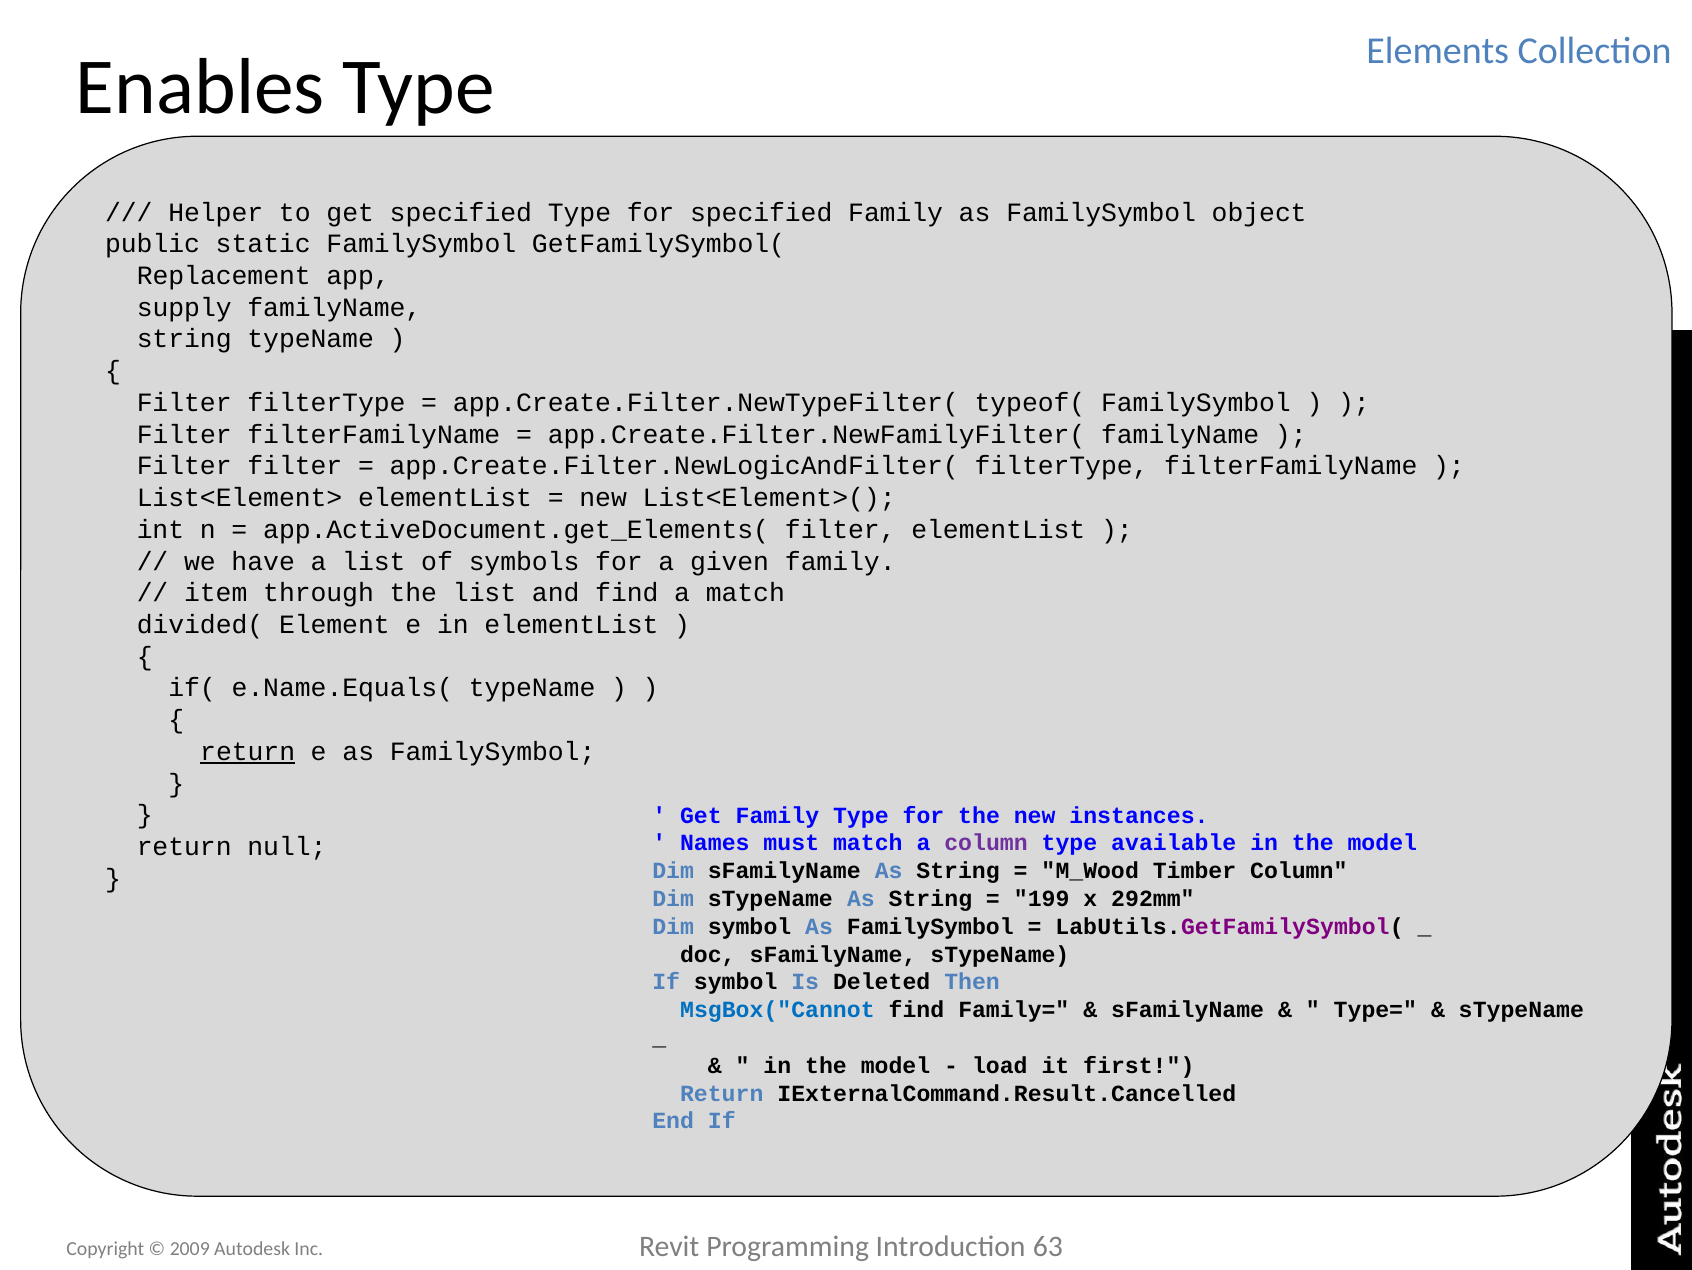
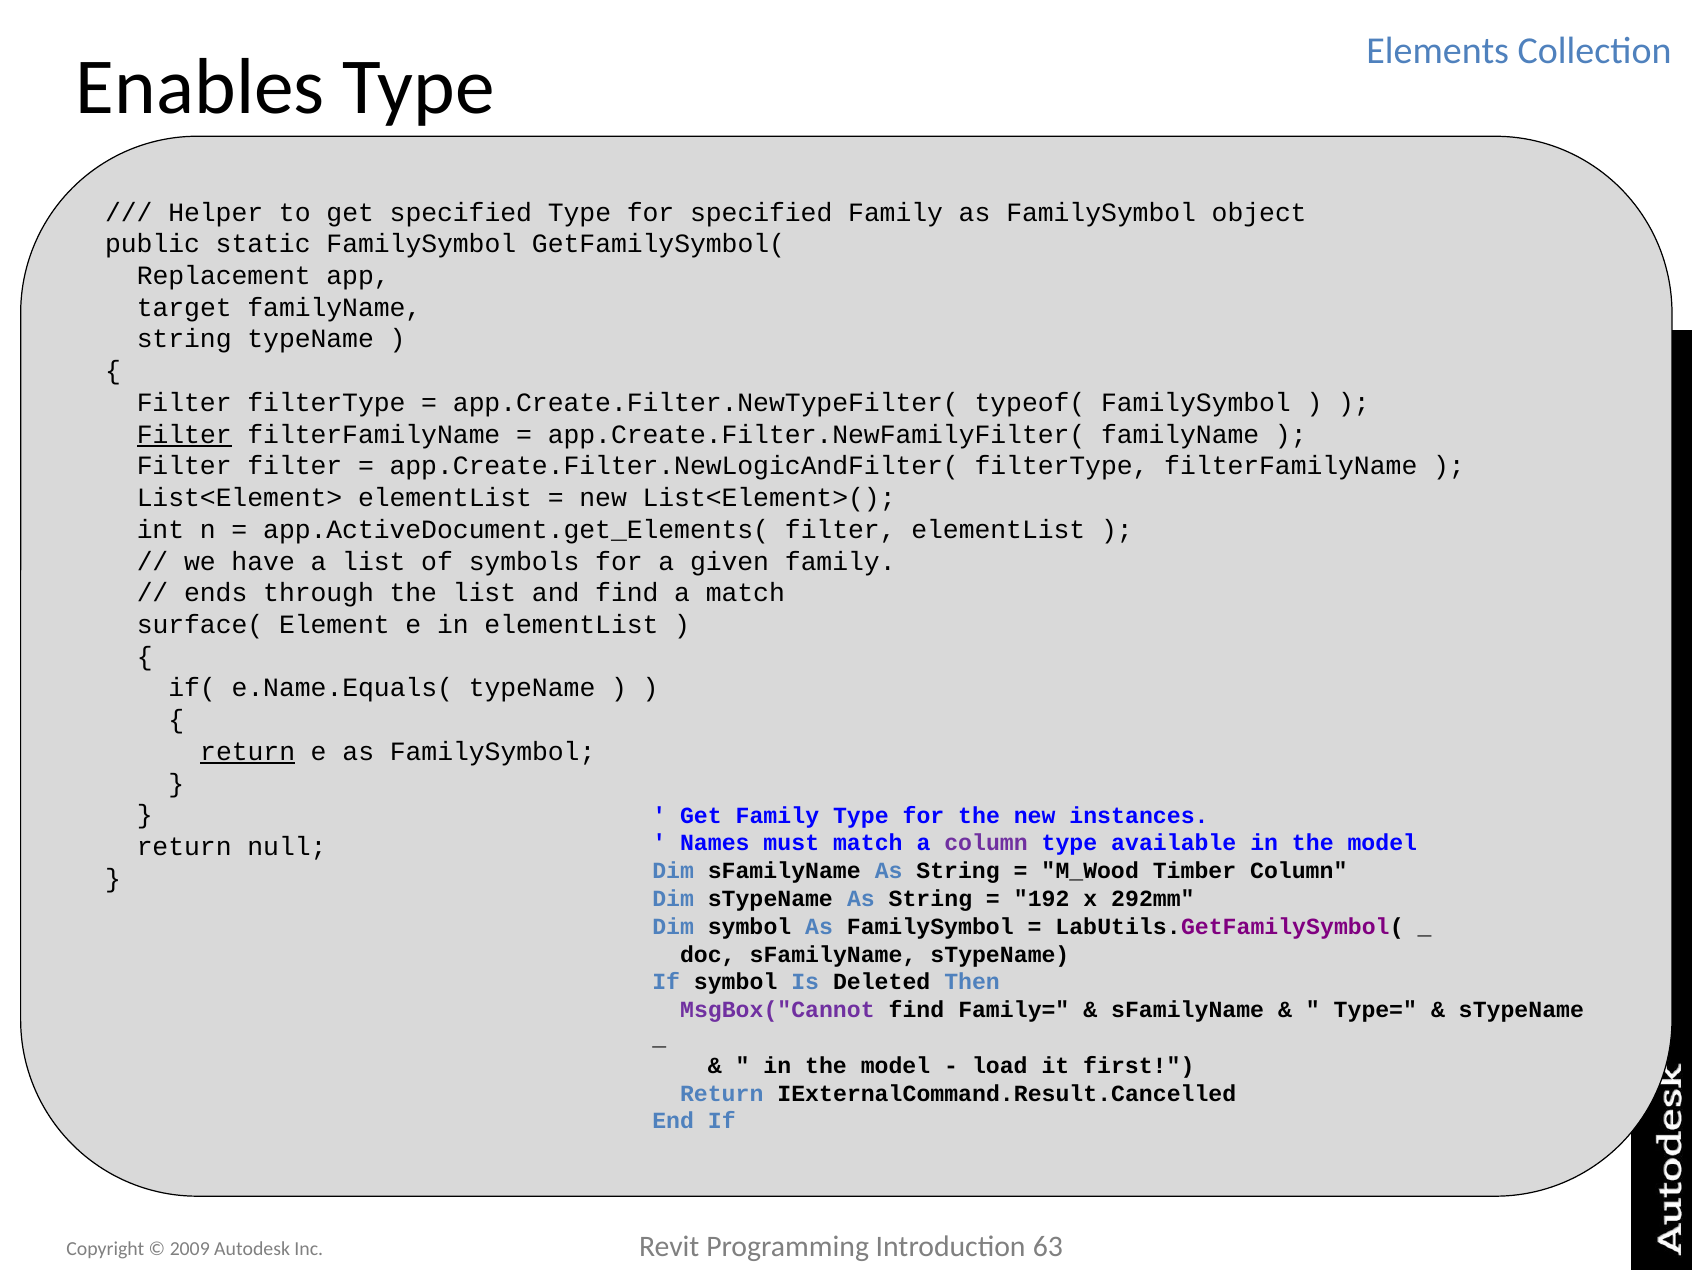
supply: supply -> target (184, 307)
Filter underline: none -> present (184, 434)
item: item -> ends (216, 593)
divided(: divided( -> surface( (200, 625)
199: 199 -> 192 (1042, 899)
MsgBox("Cannot colour: blue -> purple (777, 1010)
